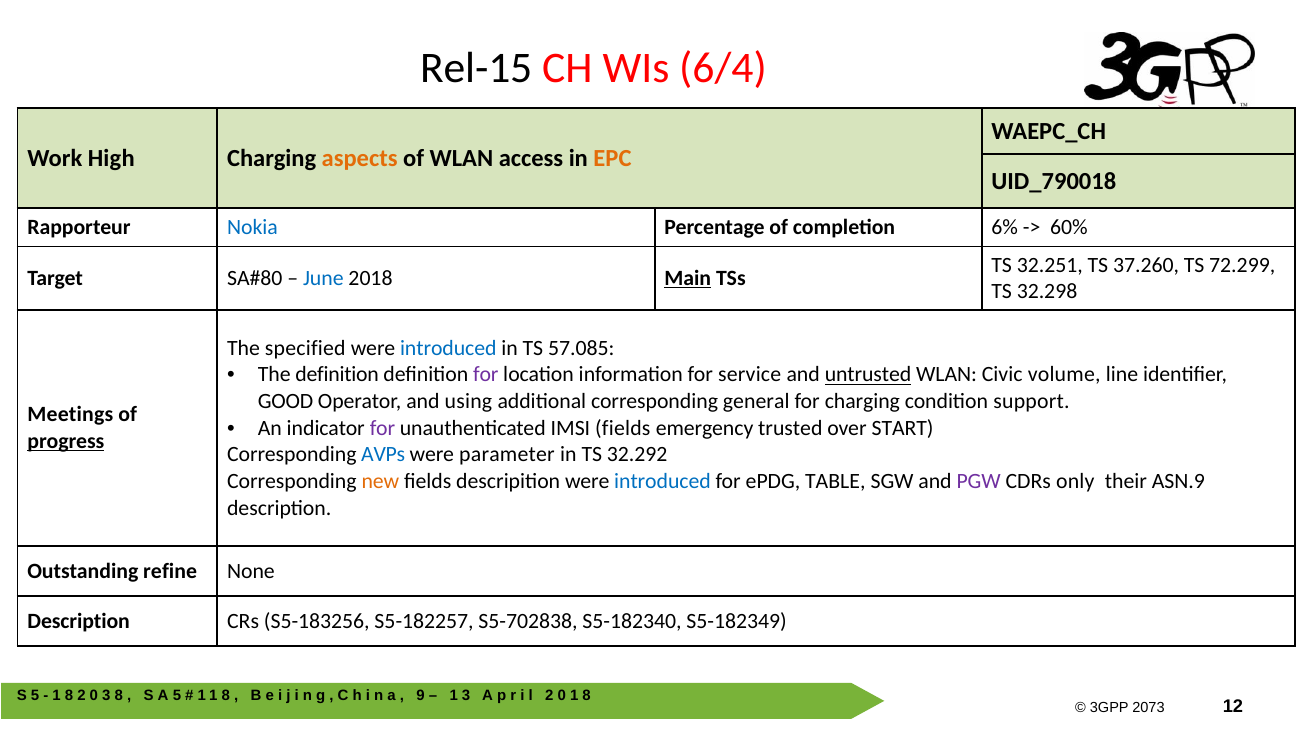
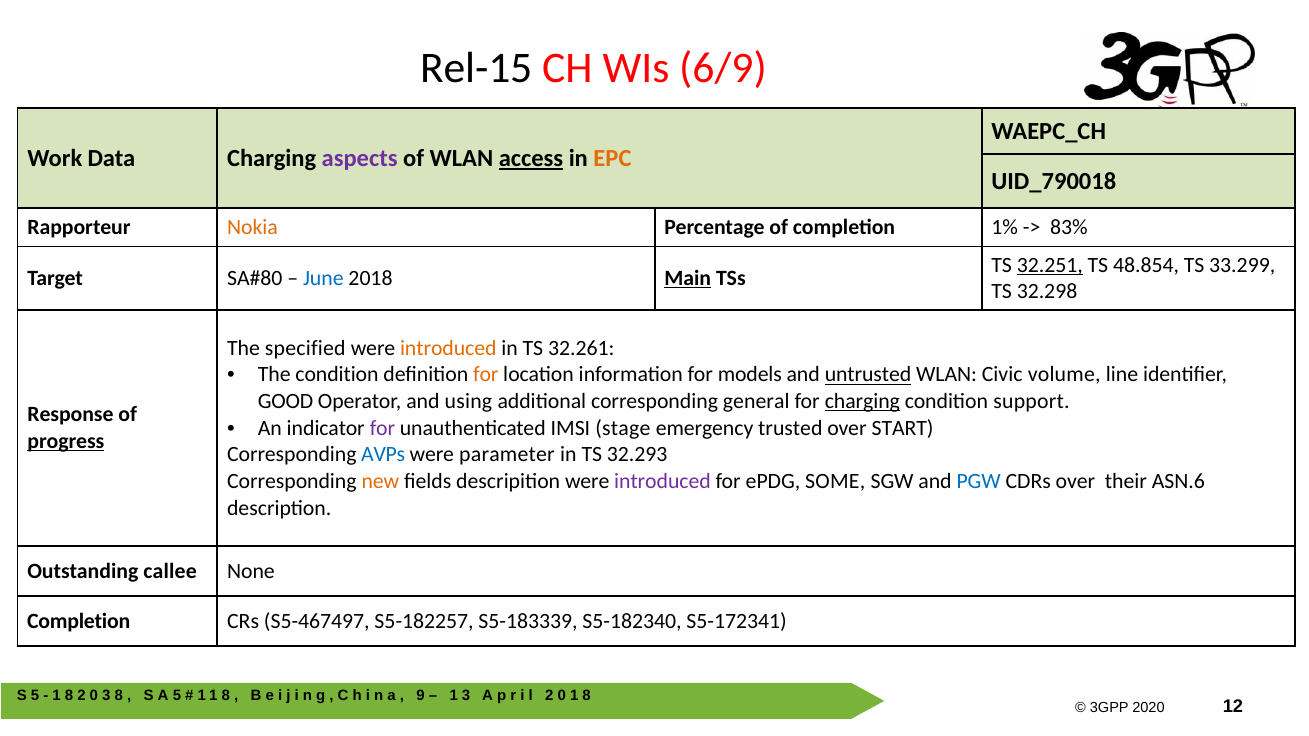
6/4: 6/4 -> 6/9 (723, 68)
High: High -> Data (111, 158)
aspects colour: orange -> purple (360, 158)
access underline: none -> present (531, 158)
Nokia colour: blue -> orange (253, 228)
6%: 6% -> 1% (1005, 228)
60%: 60% -> 83% (1069, 228)
32.251 underline: none -> present (1050, 265)
37.260: 37.260 -> 48.854 (1146, 265)
72.299: 72.299 -> 33.299 (1242, 265)
introduced colour: blue -> orange (448, 348)
57.085: 57.085 -> 32.261 (581, 348)
The definition: definition -> condition (337, 375)
for colour: purple -> orange (486, 375)
service: service -> models (750, 375)
charging underline: none -> present (862, 402)
Meetings: Meetings -> Response (70, 415)
IMSI fields: fields -> stage (623, 428)
32.292: 32.292 -> 32.293 (637, 455)
introduced colour: blue -> purple (662, 482)
TABLE: TABLE -> SOME (835, 482)
PGW colour: purple -> blue (979, 482)
CDRs only: only -> over (1075, 482)
ASN.9: ASN.9 -> ASN.6 (1178, 482)
refine: refine -> callee (170, 572)
Description: Description -> Completion (79, 621)
S5-183256: S5-183256 -> S5-467497 (317, 621)
S5-702838: S5-702838 -> S5-183339 (528, 621)
S5-182349: S5-182349 -> S5-172341 (737, 621)
2073: 2073 -> 2020 (1149, 708)
